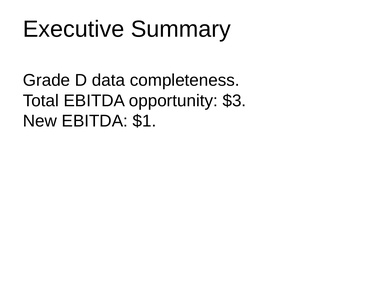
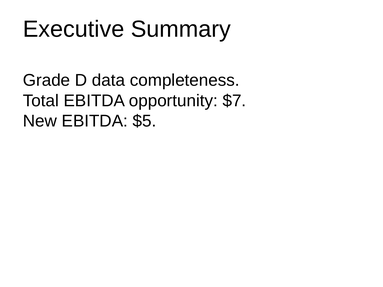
$3: $3 -> $7 (234, 101)
$1: $1 -> $5 (144, 121)
